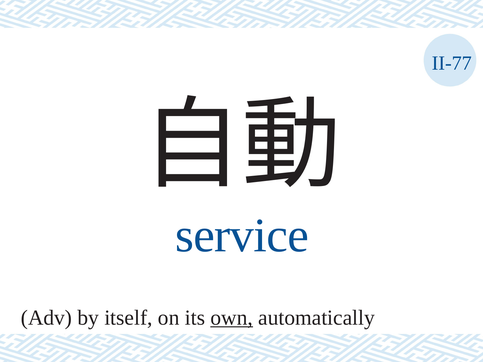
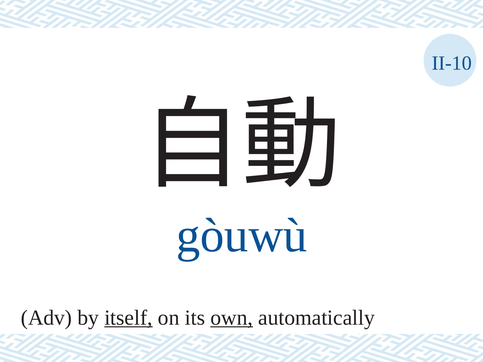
II-77: II-77 -> II-10 (452, 63)
service: service -> gòuwù (242, 236)
itself underline: none -> present (129, 318)
